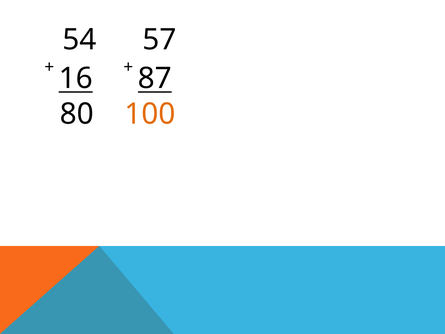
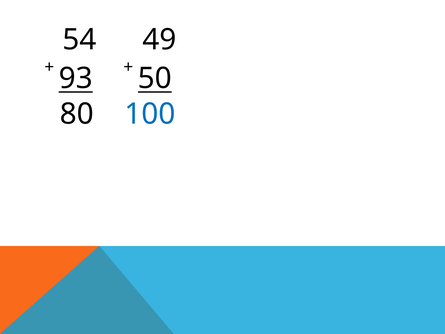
57: 57 -> 49 (160, 40)
16: 16 -> 93 (76, 78)
87: 87 -> 50 (155, 78)
100 colour: orange -> blue (150, 114)
